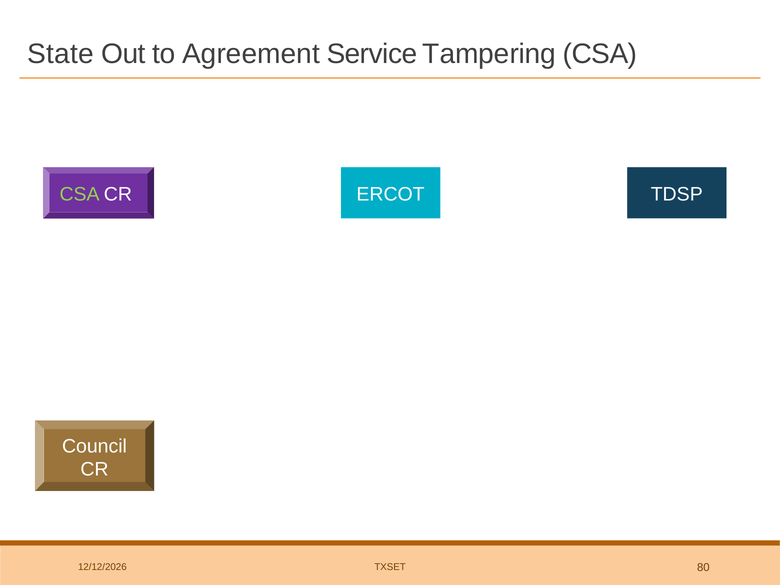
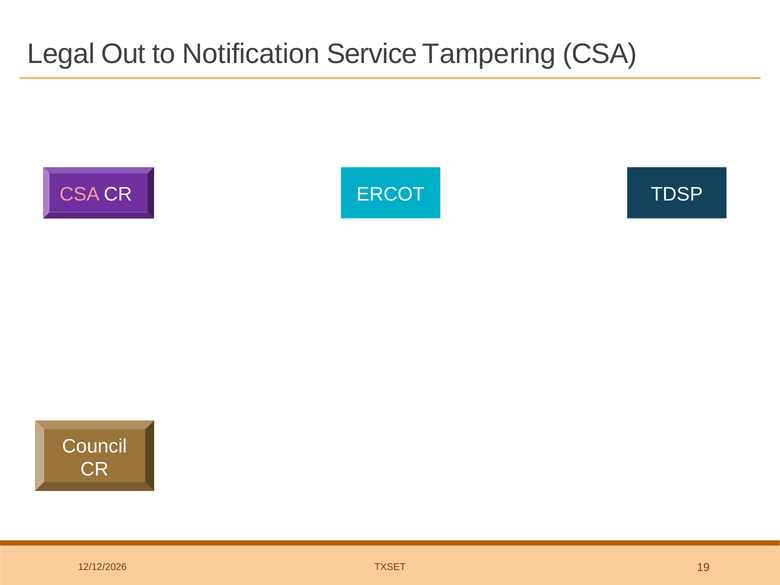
State: State -> Legal (61, 54)
Agreement: Agreement -> Notification (251, 54)
CSA colour: light green -> pink (80, 194)
80: 80 -> 19 (703, 567)
